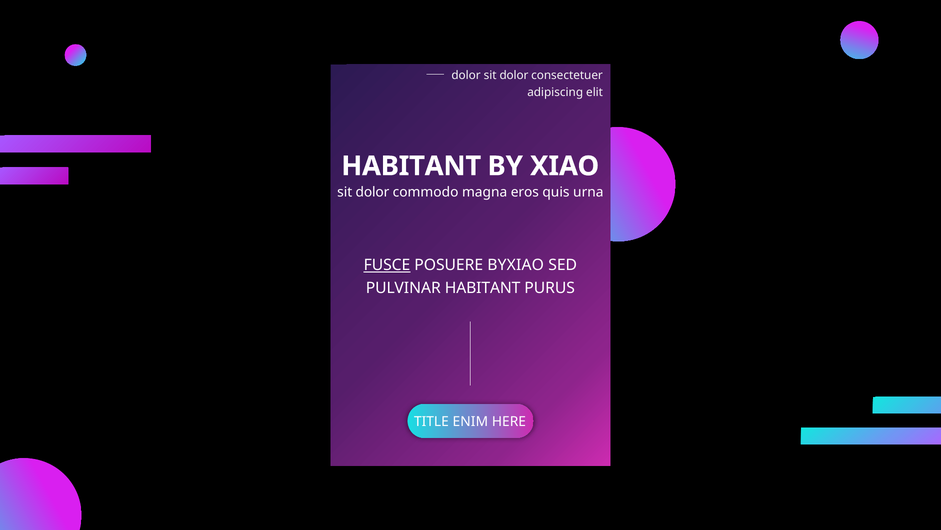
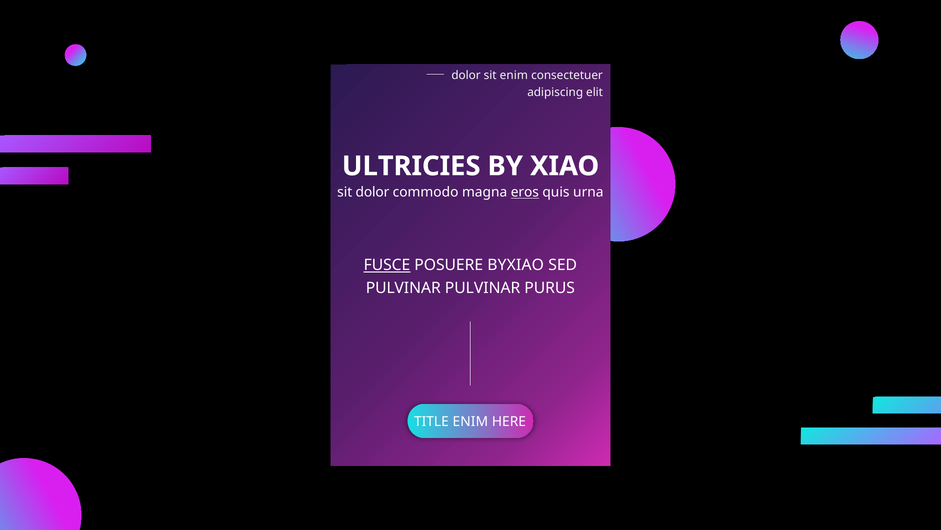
dolor sit dolor: dolor -> enim (514, 75)
HABITANT: HABITANT -> ULTRICIES (411, 166)
eros underline: none -> present (525, 192)
PULVINAR HABITANT: HABITANT -> PULVINAR (483, 288)
